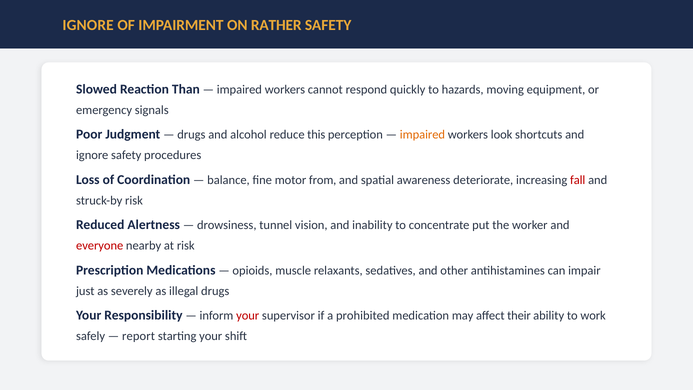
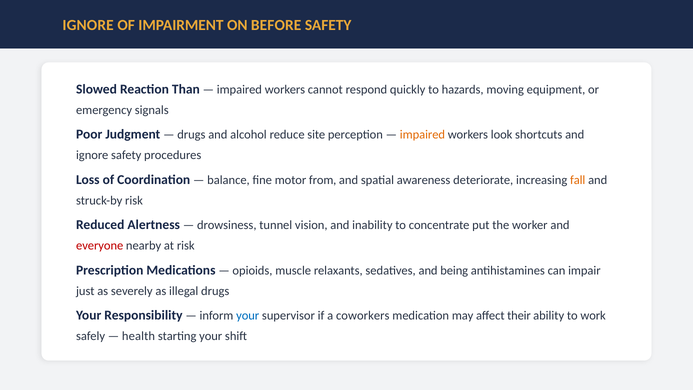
RATHER: RATHER -> BEFORE (276, 25)
this: this -> site (316, 135)
fall colour: red -> orange (578, 180)
other: other -> being (454, 270)
your colour: red -> blue (248, 316)
prohibited: prohibited -> coworkers (363, 316)
report: report -> health (139, 336)
